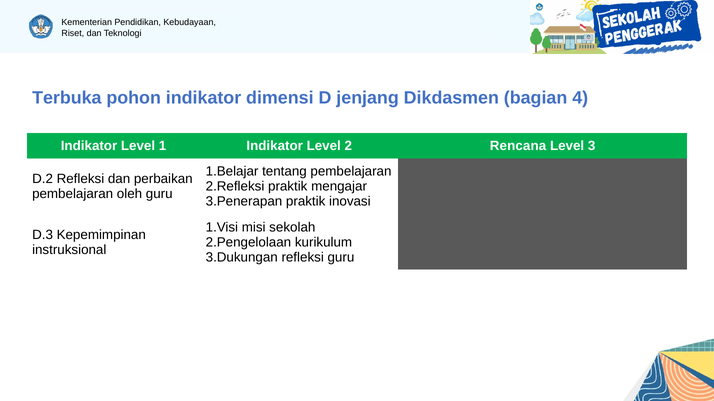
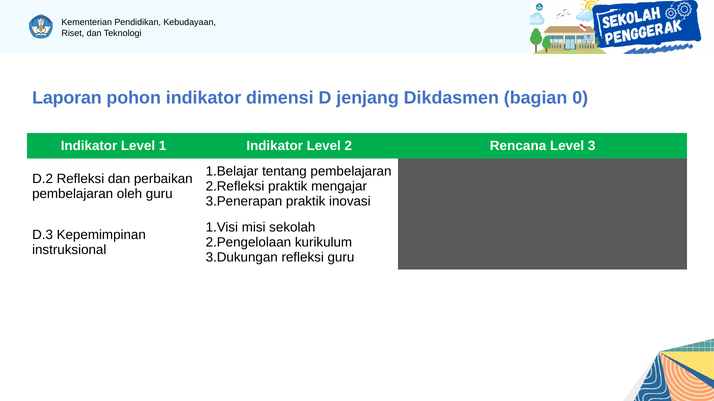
Terbuka: Terbuka -> Laporan (67, 98)
4: 4 -> 0 (580, 98)
